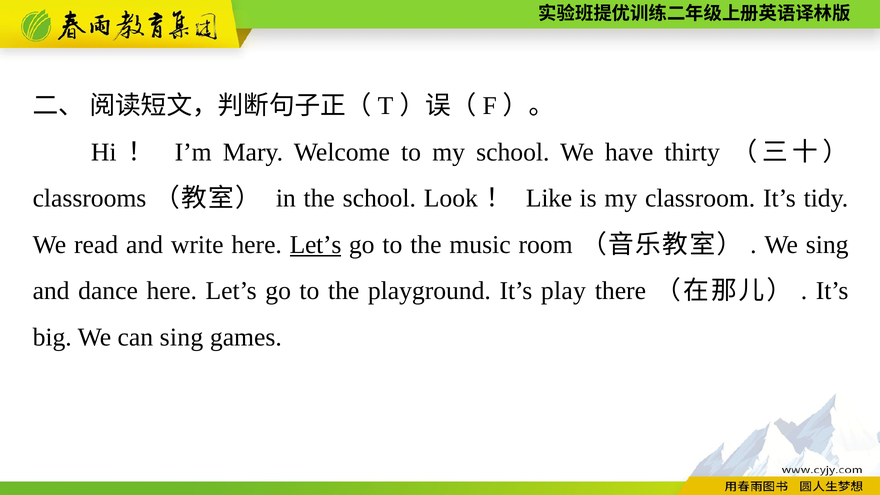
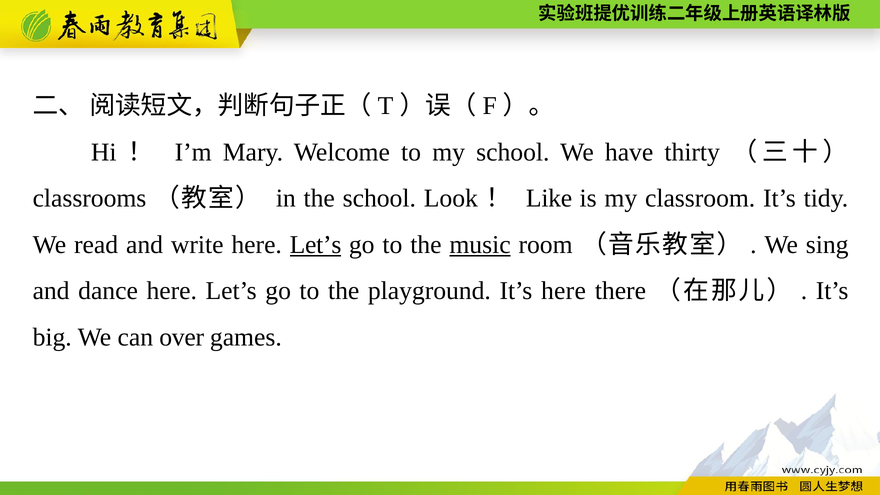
music underline: none -> present (480, 245)
It’s play: play -> here (563, 291)
can sing: sing -> over (182, 337)
